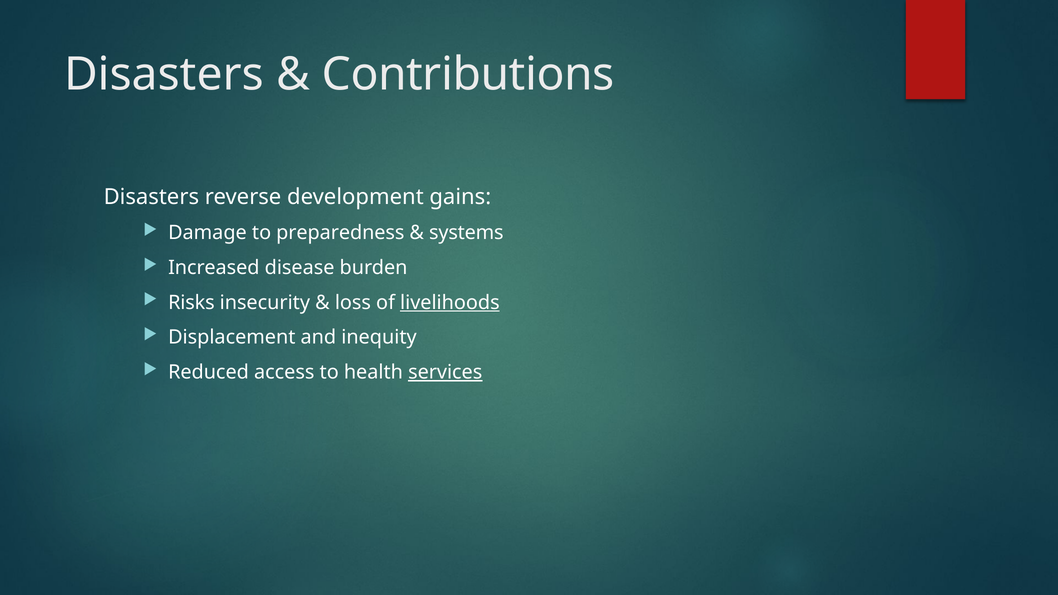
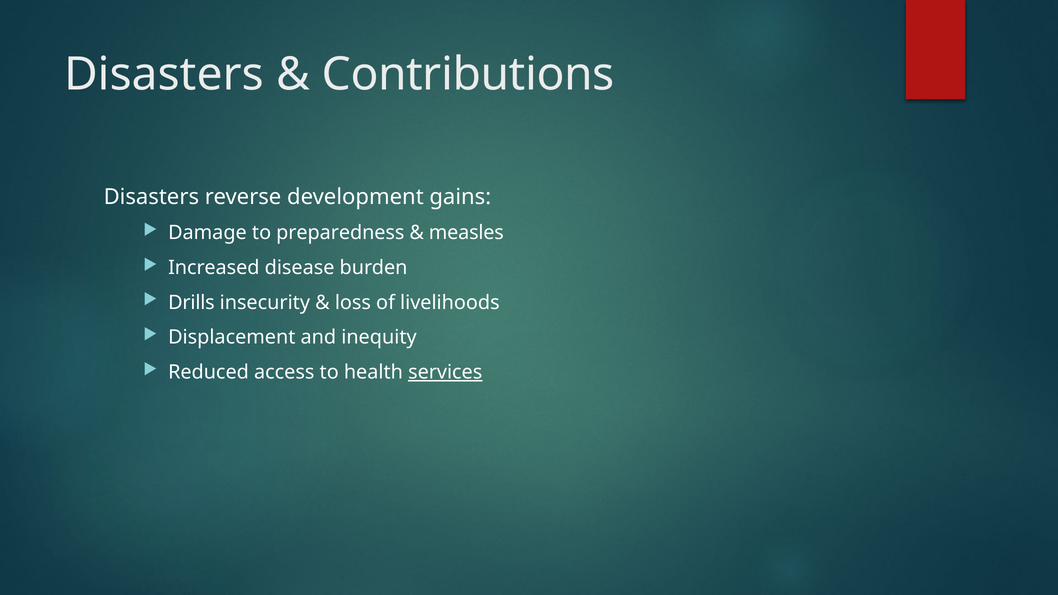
systems: systems -> measles (466, 233)
Risks: Risks -> Drills (191, 303)
livelihoods underline: present -> none (450, 303)
